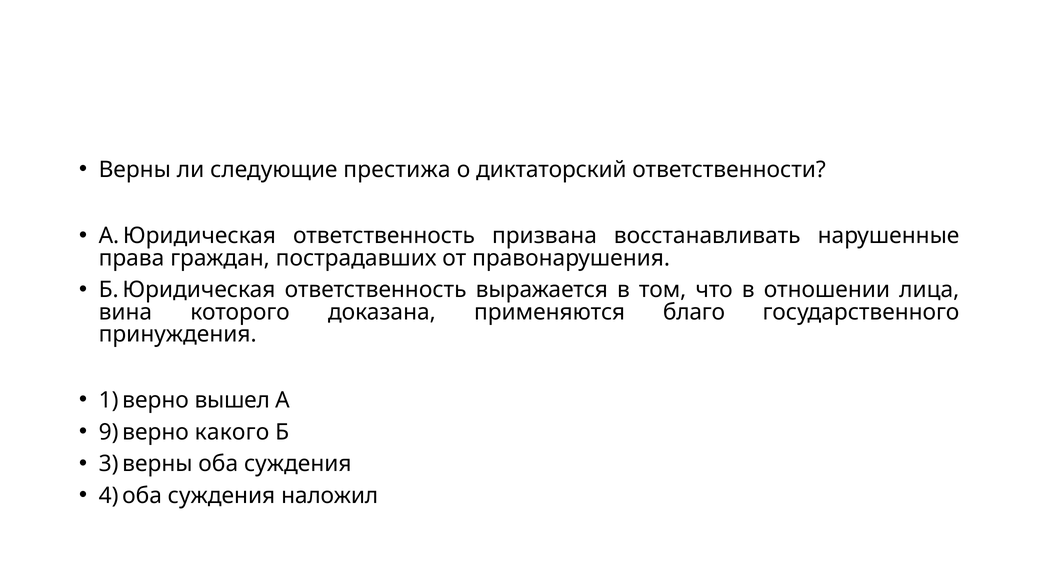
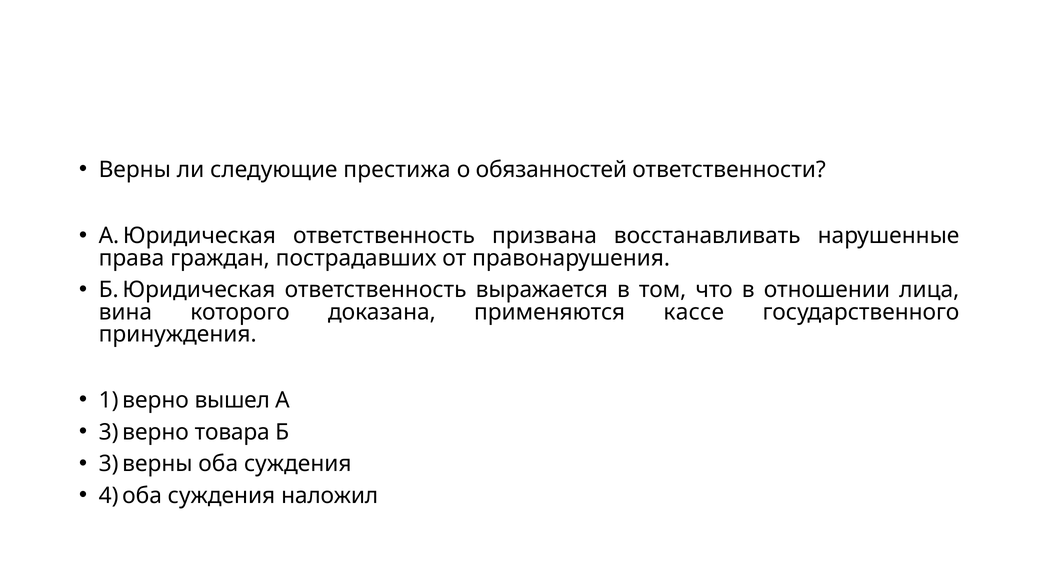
диктаторский: диктаторский -> обязанностей (551, 170)
благо: благо -> кассе (694, 312)
9: 9 -> 3 (109, 432)
какого: какого -> товара (232, 432)
